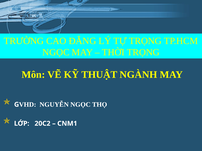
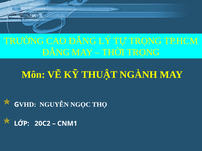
NGỌC: NGỌC -> ĐẲNG (56, 53)
